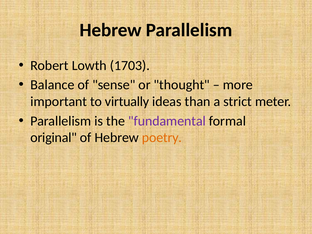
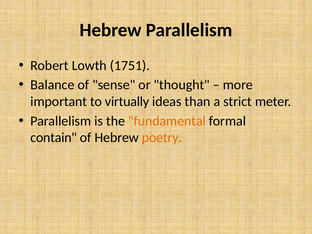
1703: 1703 -> 1751 (130, 65)
fundamental colour: purple -> orange (167, 121)
original: original -> contain (54, 138)
